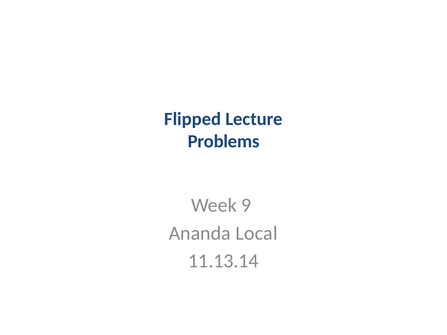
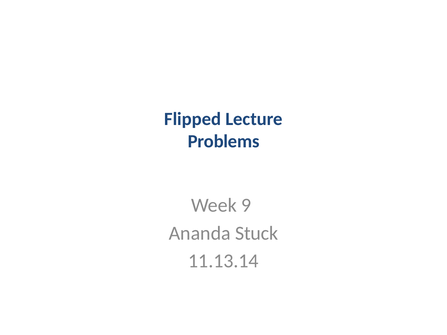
Local: Local -> Stuck (257, 233)
